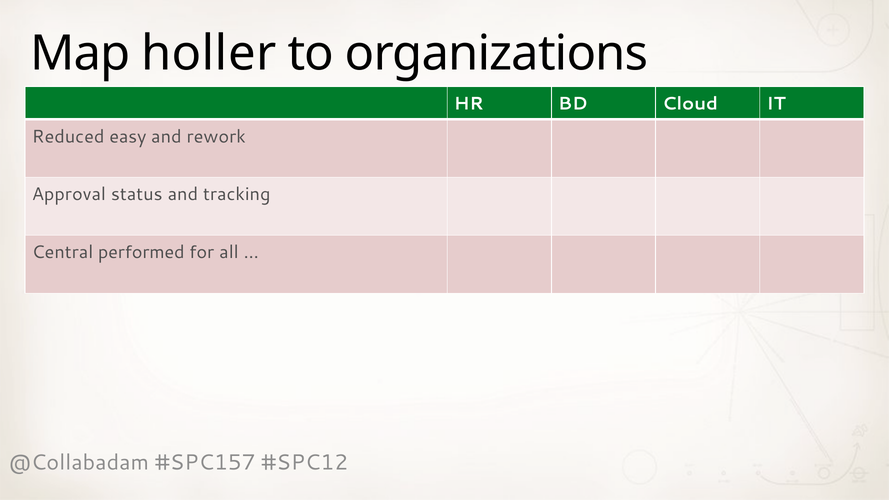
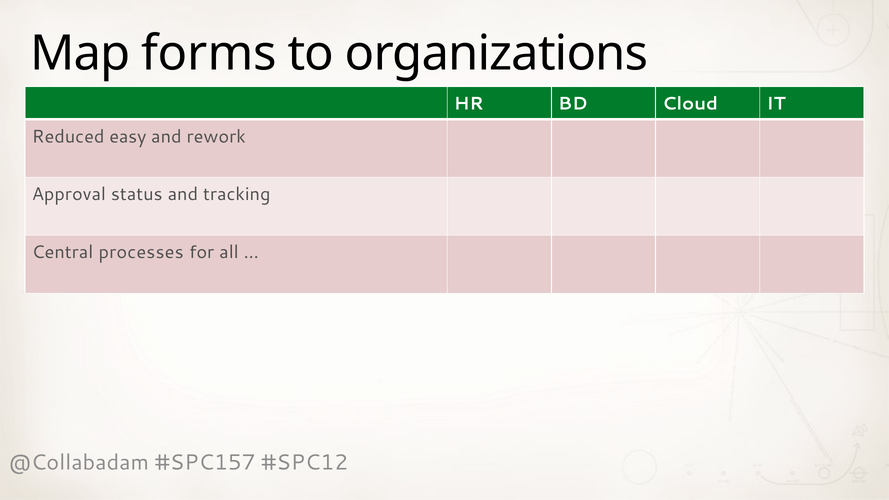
holler: holler -> forms (209, 54)
performed: performed -> processes (141, 252)
